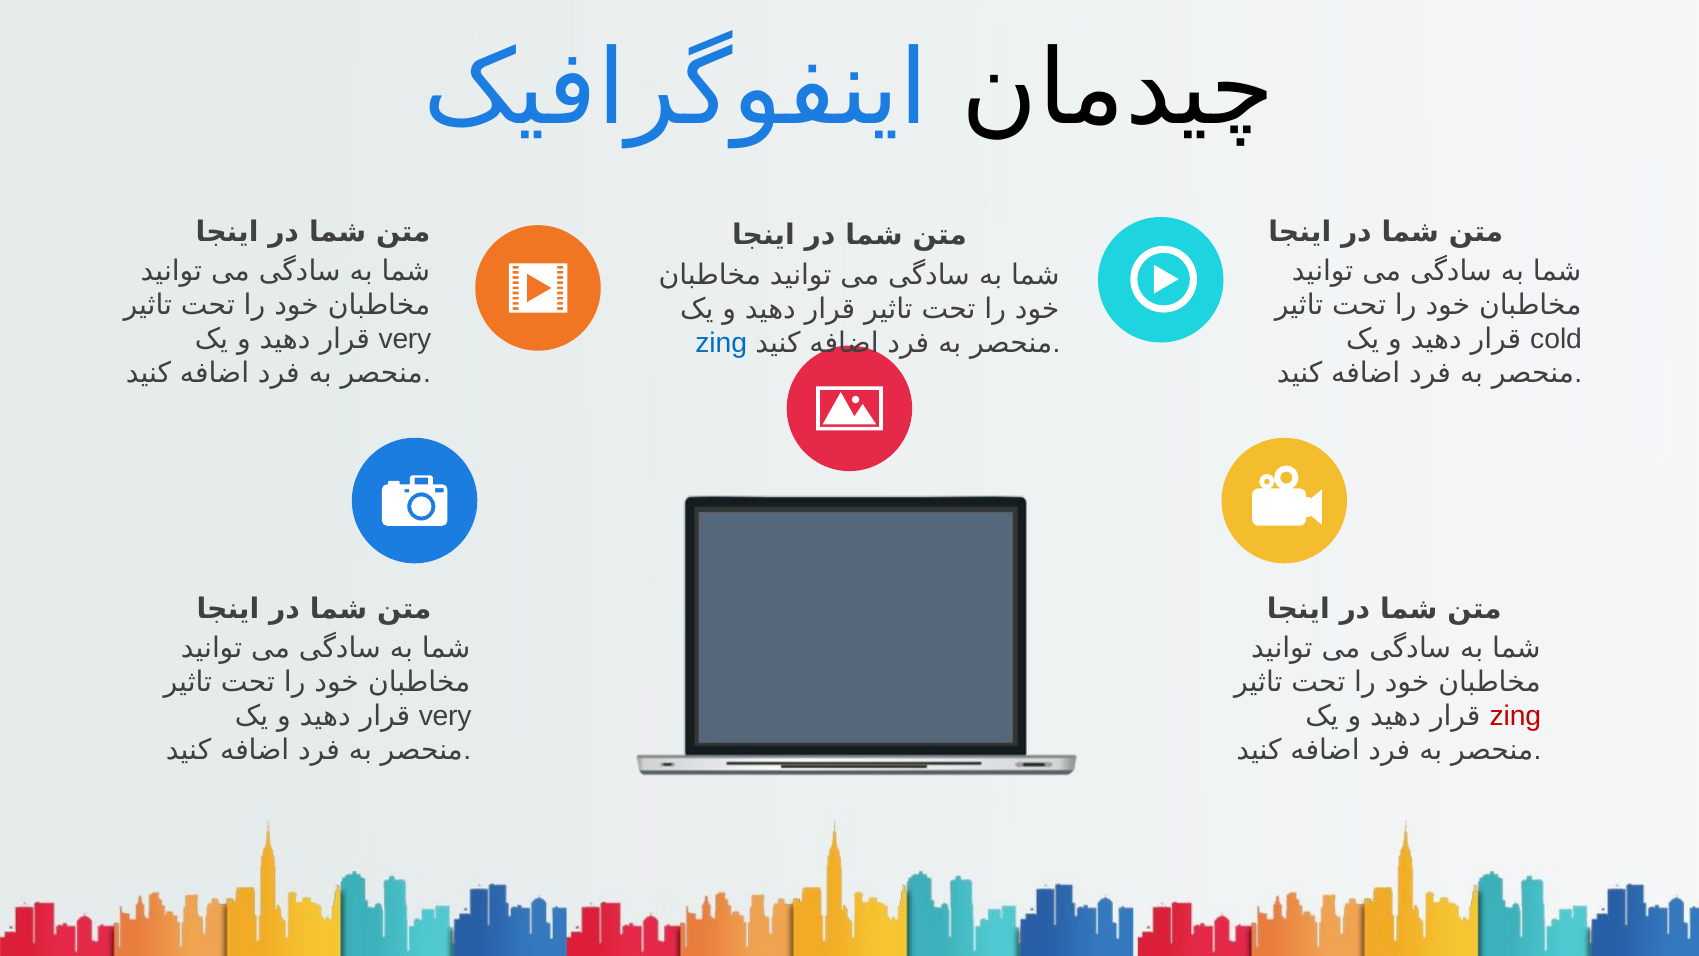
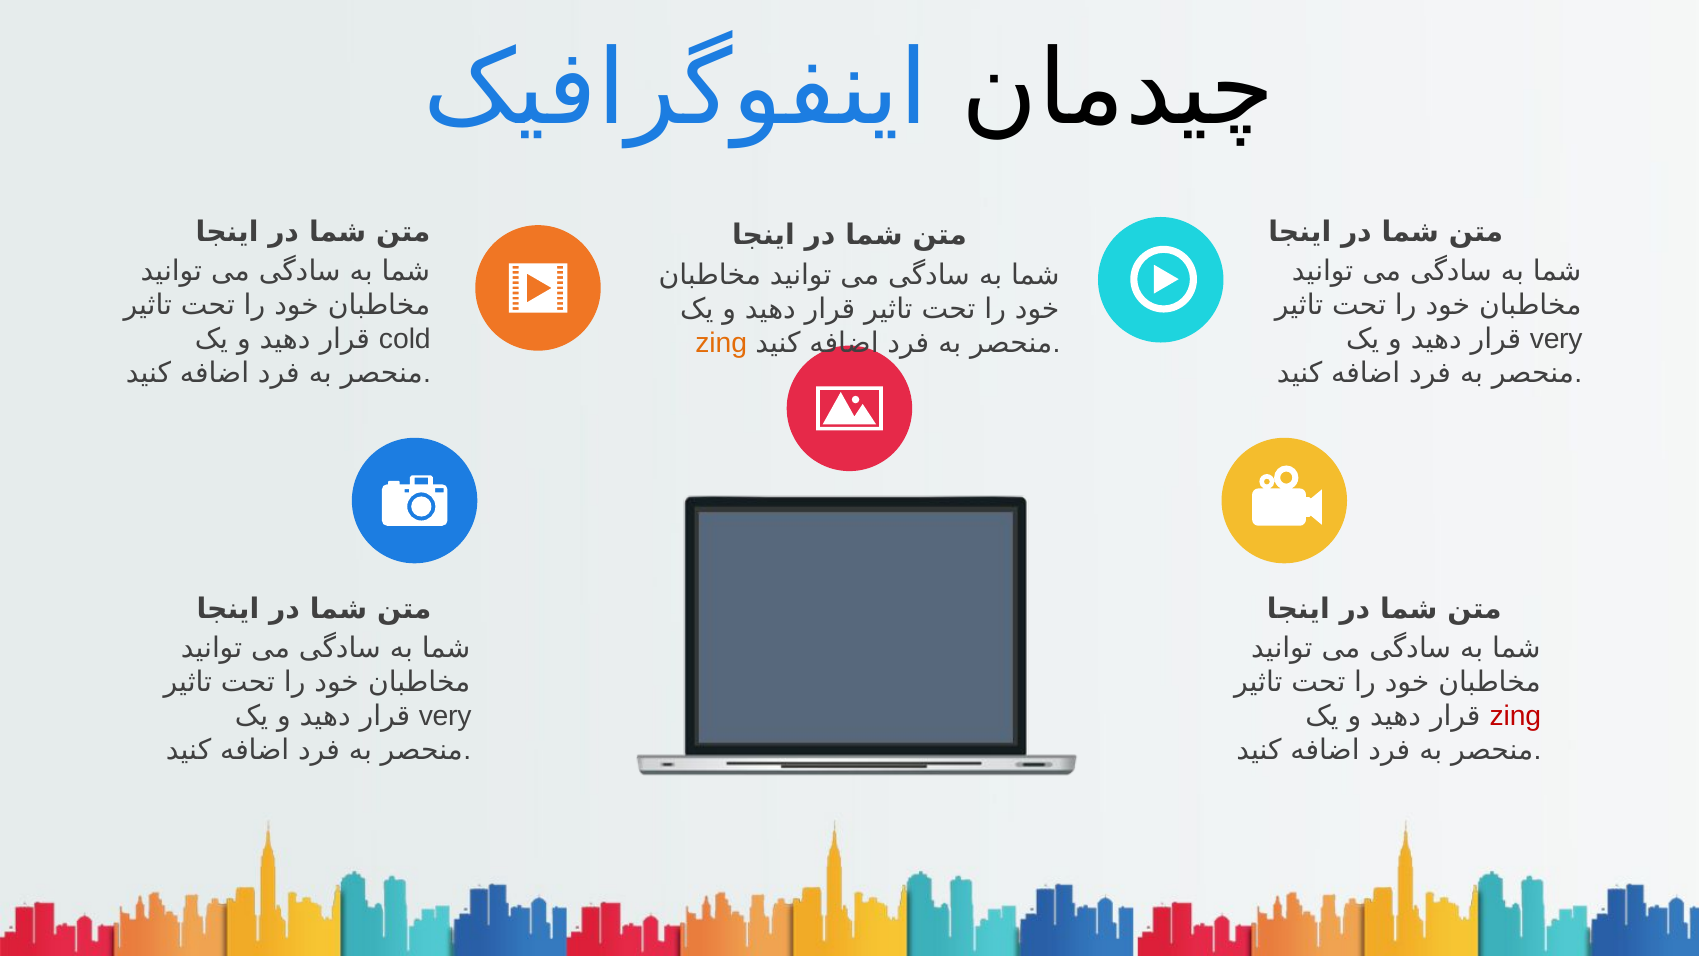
very: very -> cold (405, 339)
cold: cold -> very (1556, 339)
zing colour: blue -> orange (721, 343)
